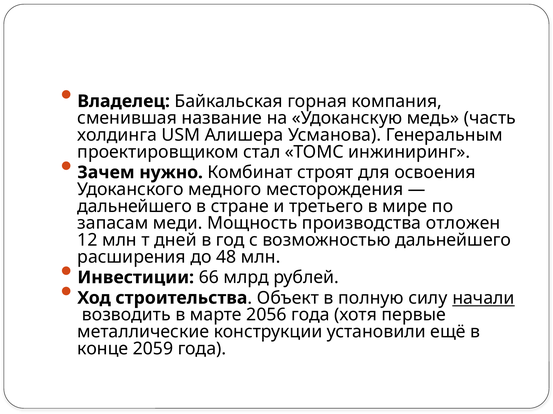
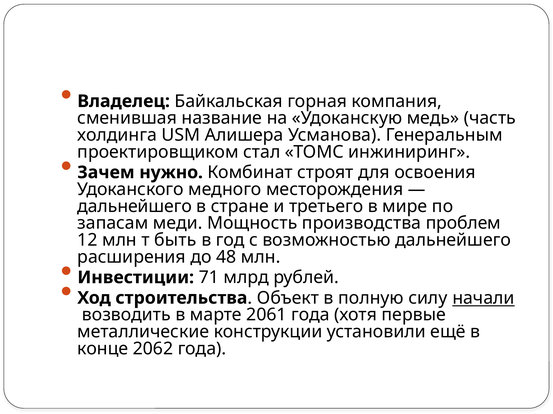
отложен: отложен -> проблем (463, 224)
дней: дней -> быть (175, 240)
66: 66 -> 71 (209, 278)
2056: 2056 -> 2061 (266, 315)
2059: 2059 -> 2062 (153, 349)
